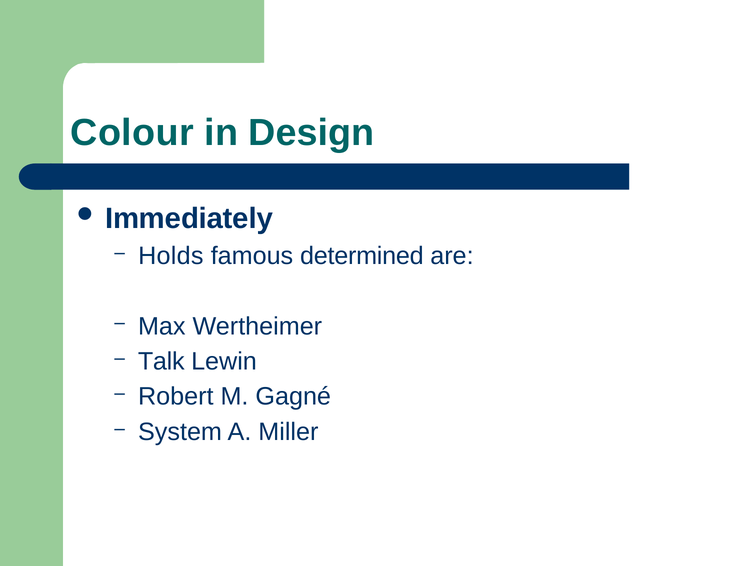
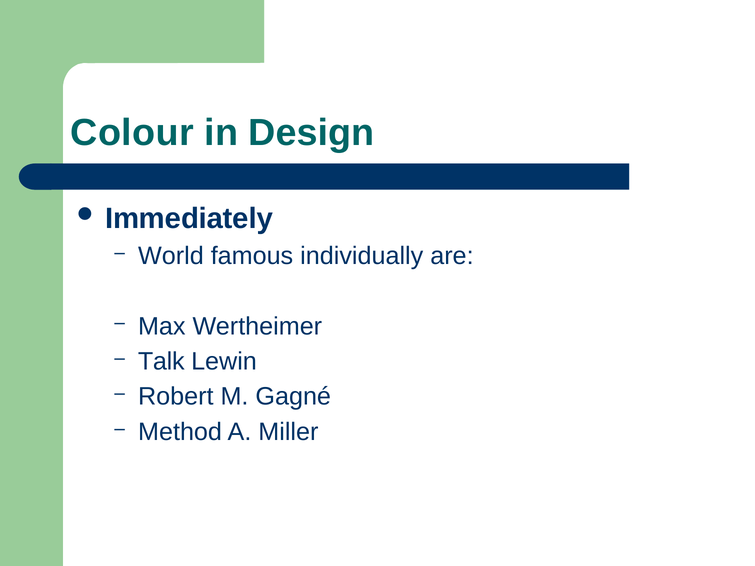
Holds: Holds -> World (171, 256)
determined: determined -> individually (362, 256)
System: System -> Method (180, 432)
